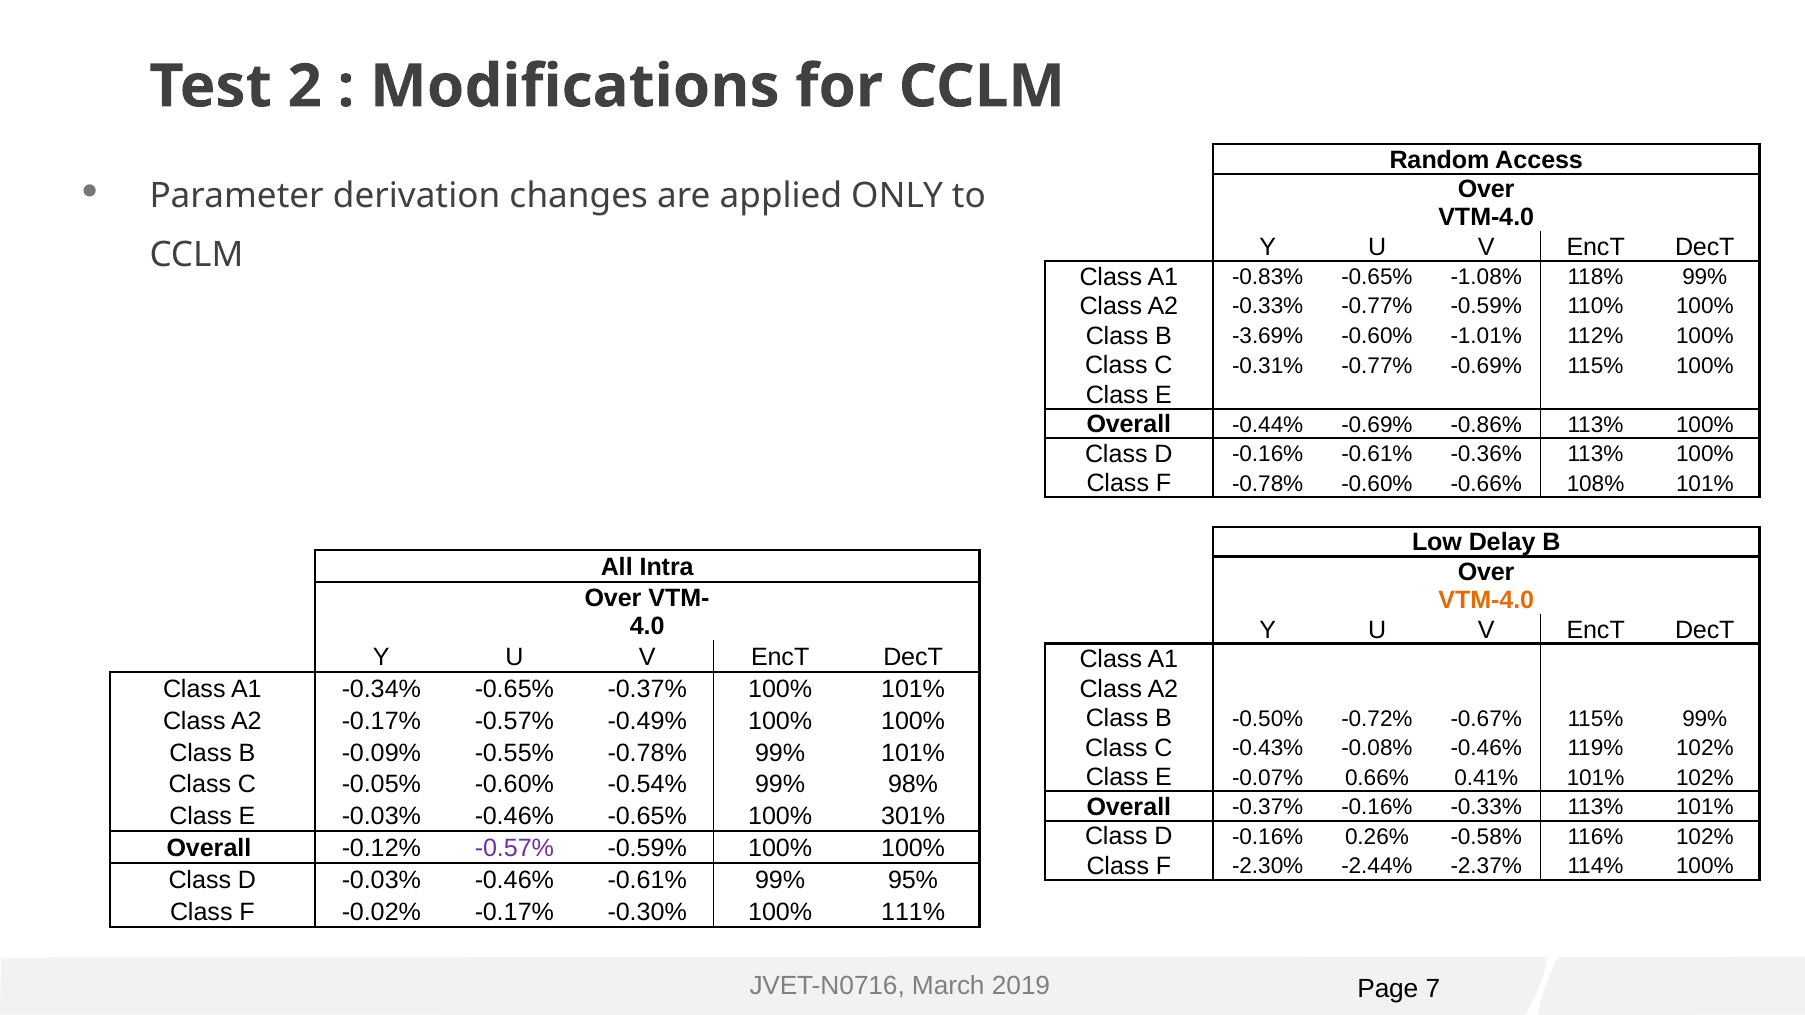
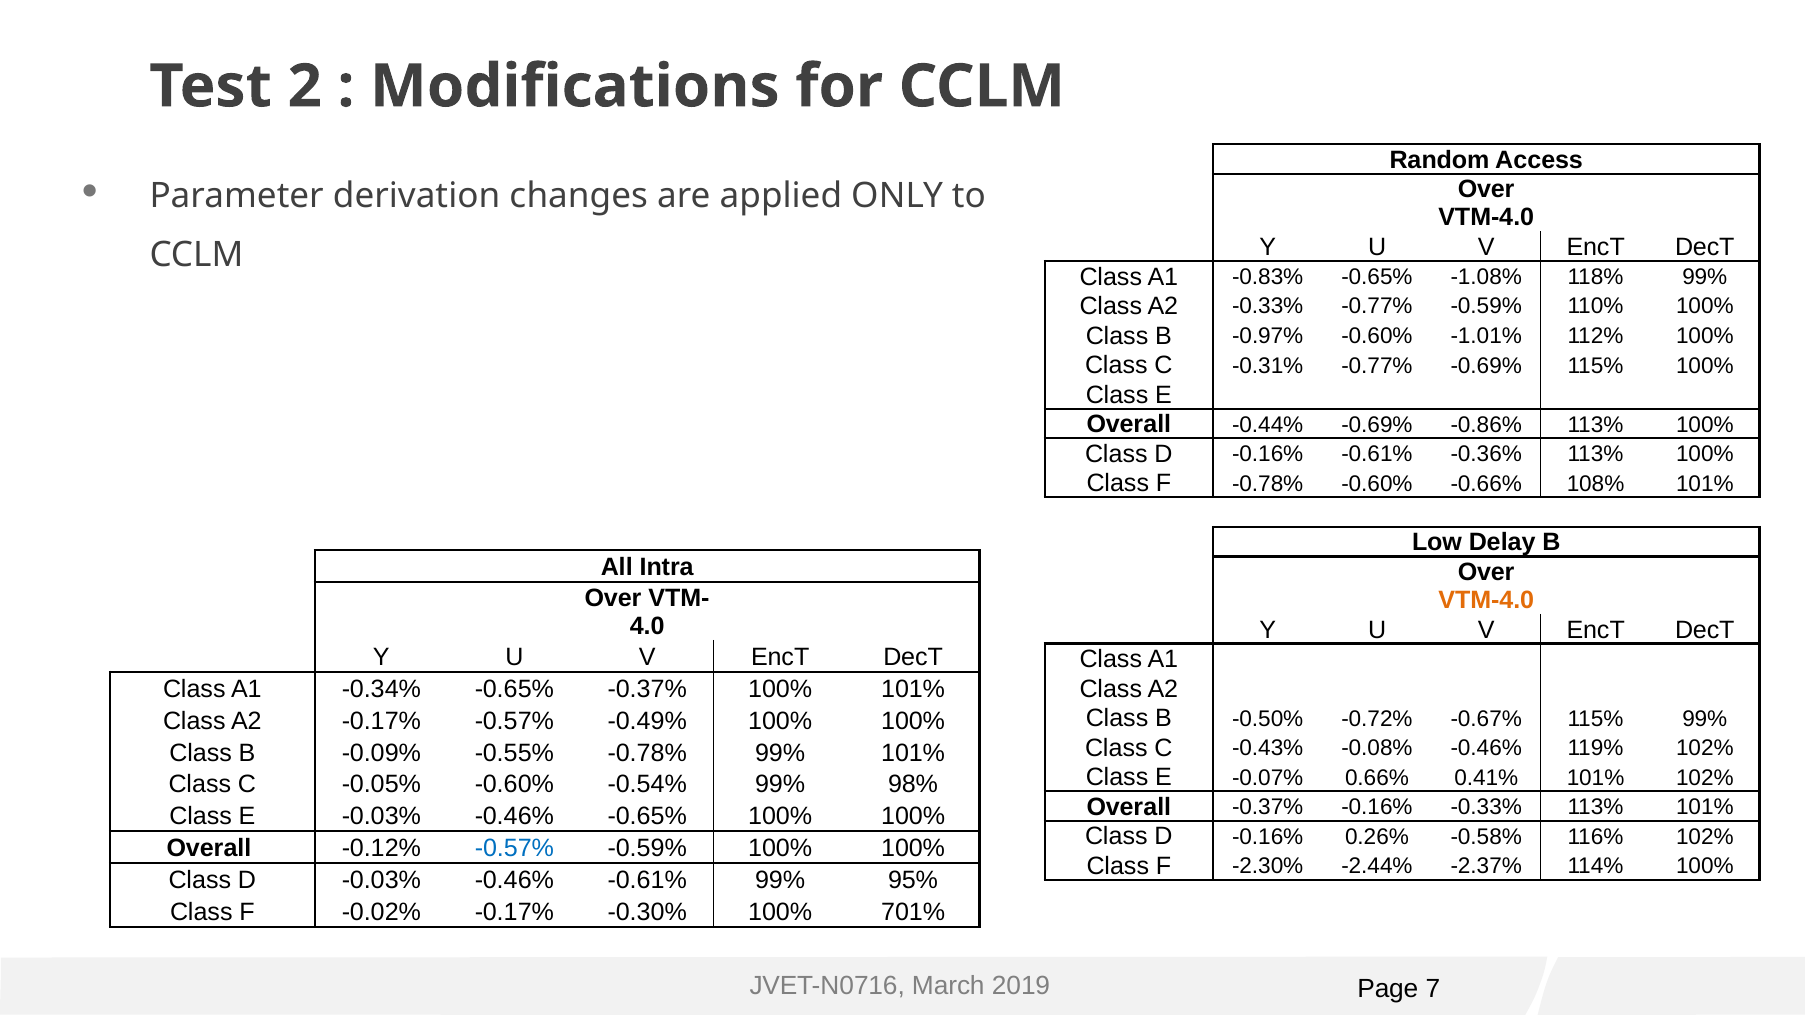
-3.69%: -3.69% -> -0.97% (1268, 336)
-0.65% 100% 301%: 301% -> 100% (913, 817)
-0.57% colour: purple -> blue (514, 849)
111%: 111% -> 701% (913, 913)
